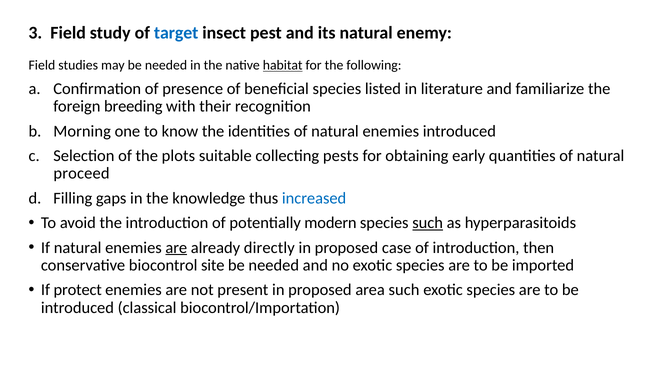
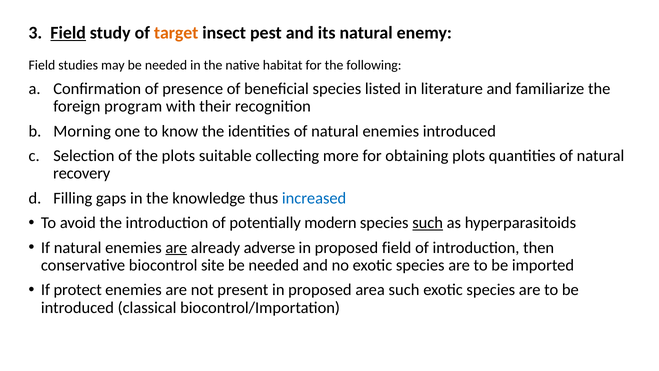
Field underline: none -> present (68, 33)
target colour: blue -> orange (176, 33)
habitat underline: present -> none (283, 65)
breeding: breeding -> program (133, 106)
pests: pests -> more (341, 156)
obtaining early: early -> plots (469, 156)
proceed: proceed -> recovery (82, 173)
directly: directly -> adverse (269, 247)
proposed case: case -> field (397, 247)
